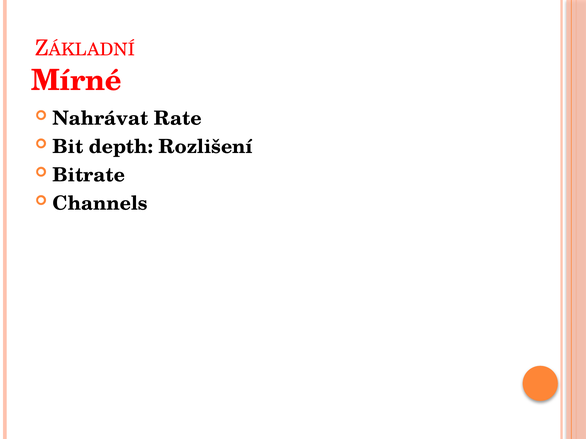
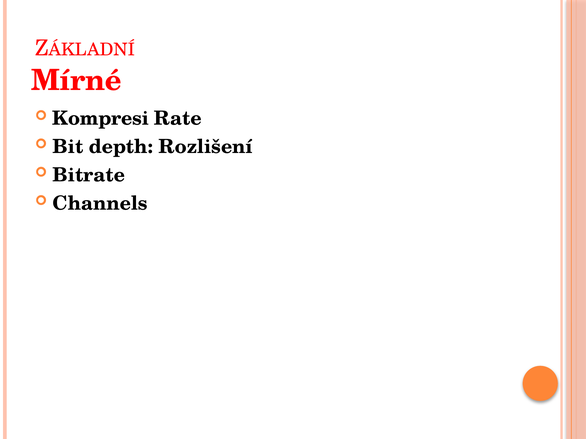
Nahrávat: Nahrávat -> Kompresi (101, 119)
